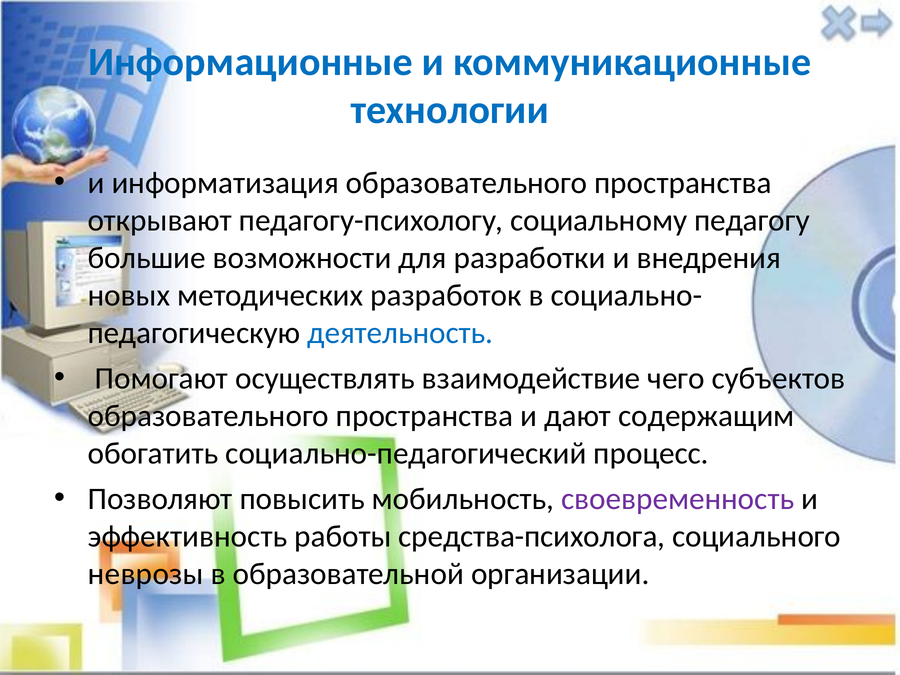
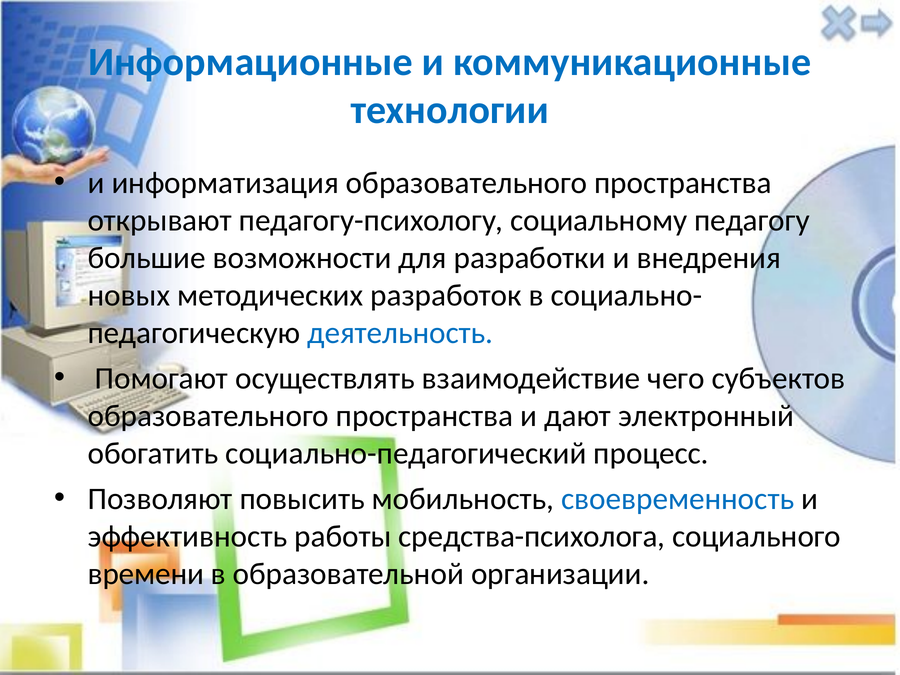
содержащим: содержащим -> электронный (706, 416)
своевременность colour: purple -> blue (678, 499)
неврозы: неврозы -> времени (146, 574)
